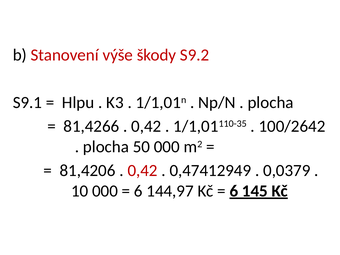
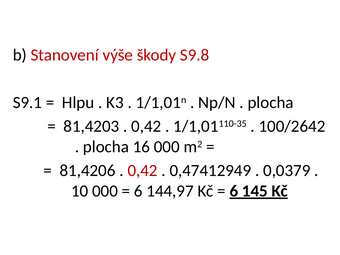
S9.2: S9.2 -> S9.8 (195, 55)
81,4266: 81,4266 -> 81,4203 (91, 126)
50: 50 -> 16 (141, 147)
